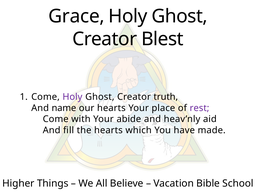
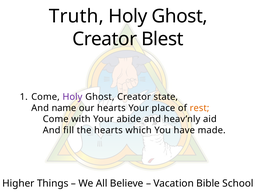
Grace: Grace -> Truth (76, 16)
truth: truth -> state (166, 97)
rest colour: purple -> orange (199, 108)
